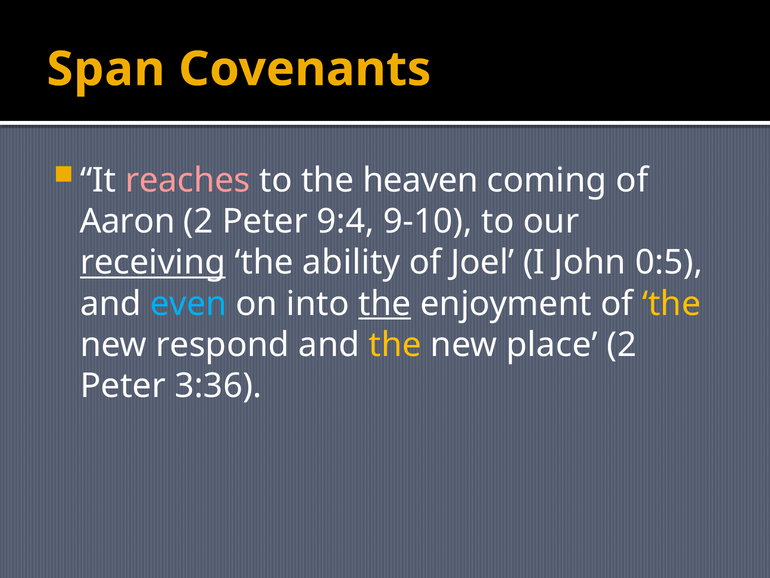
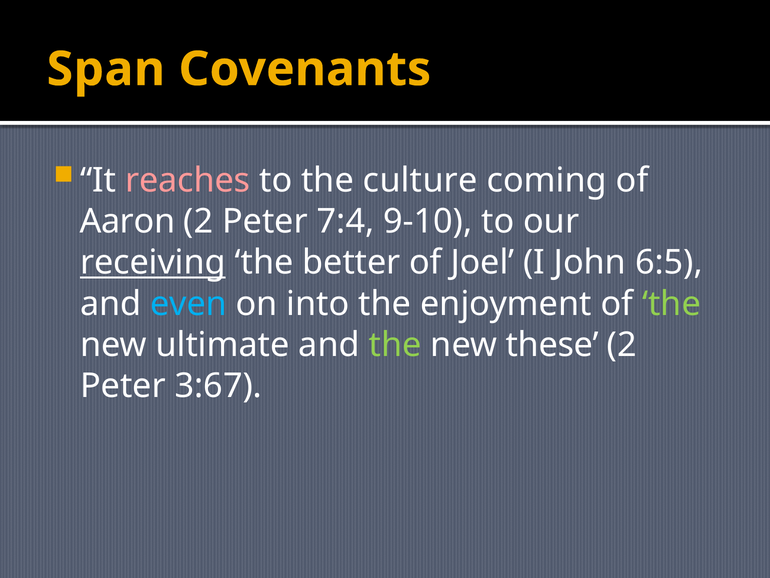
heaven: heaven -> culture (420, 180)
9:4: 9:4 -> 7:4 (346, 221)
ability: ability -> better (351, 262)
0:5: 0:5 -> 6:5 (669, 262)
the underline: present -> none (385, 303)
the colour: yellow -> light green (671, 303)
respond: respond -> ultimate (223, 345)
the colour: yellow -> light green (395, 345)
place: place -> these (552, 345)
3:36: 3:36 -> 3:67 (218, 386)
